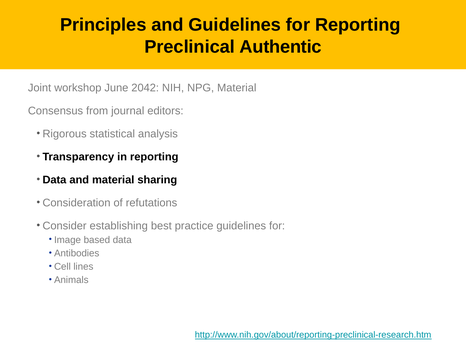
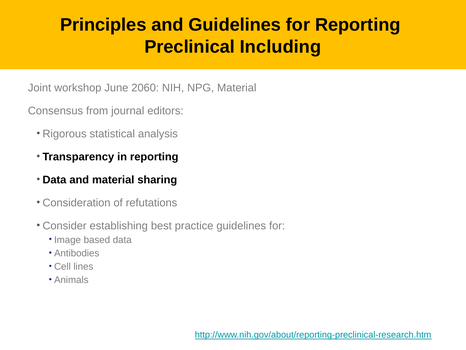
Authentic: Authentic -> Including (281, 47)
2042: 2042 -> 2060 (145, 88)
